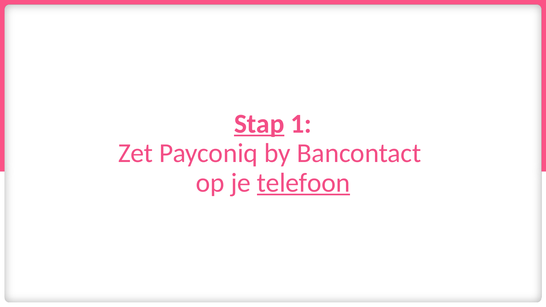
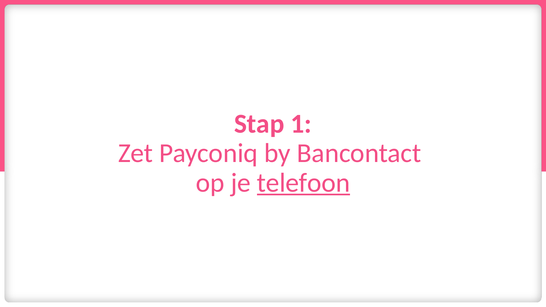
Stap underline: present -> none (259, 124)
